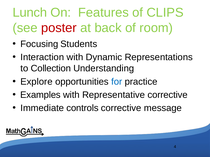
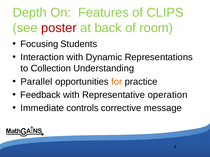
Lunch: Lunch -> Depth (30, 13)
Explore: Explore -> Parallel (36, 82)
for colour: blue -> orange (117, 82)
Examples: Examples -> Feedback (40, 95)
Representative corrective: corrective -> operation (168, 95)
